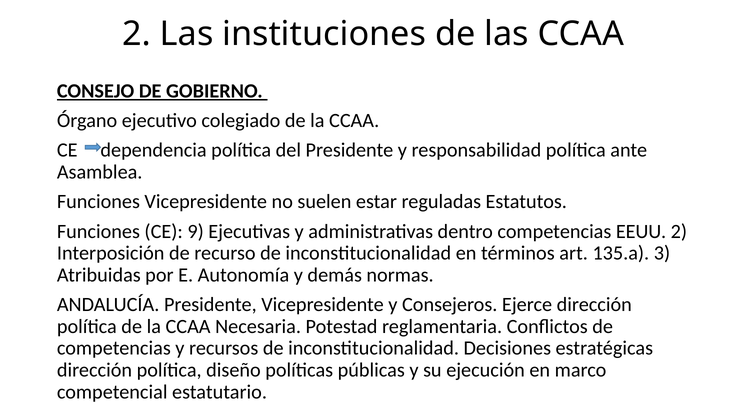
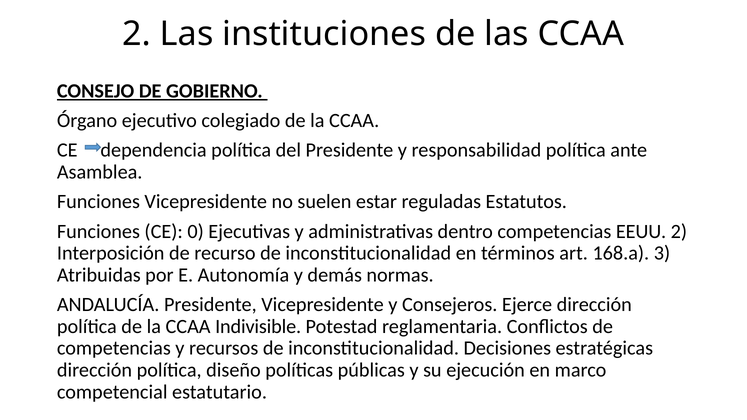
9: 9 -> 0 (196, 231)
135.a: 135.a -> 168.a (621, 253)
Necesaria: Necesaria -> Indivisible (258, 327)
